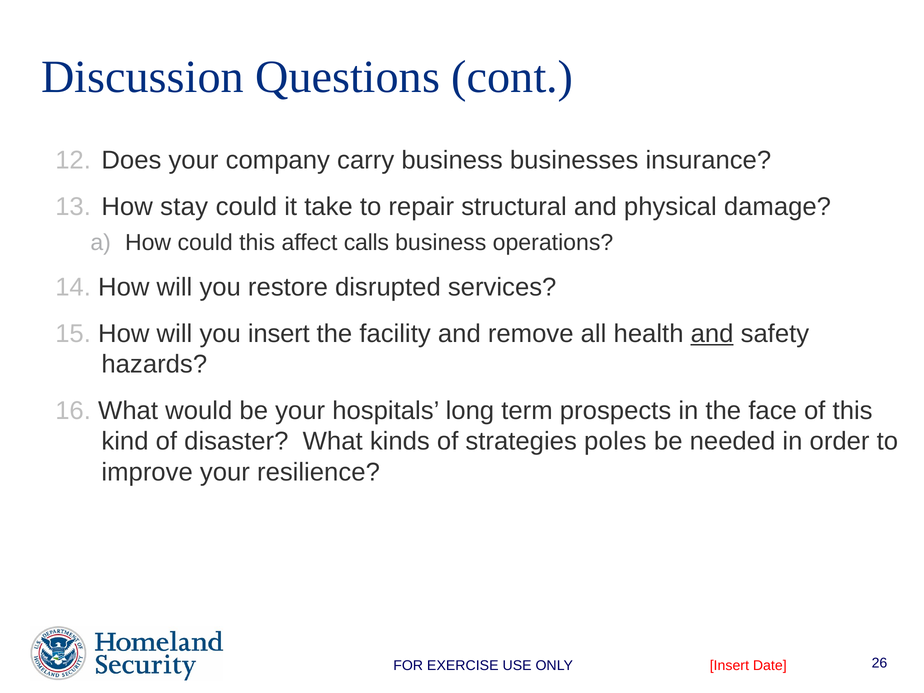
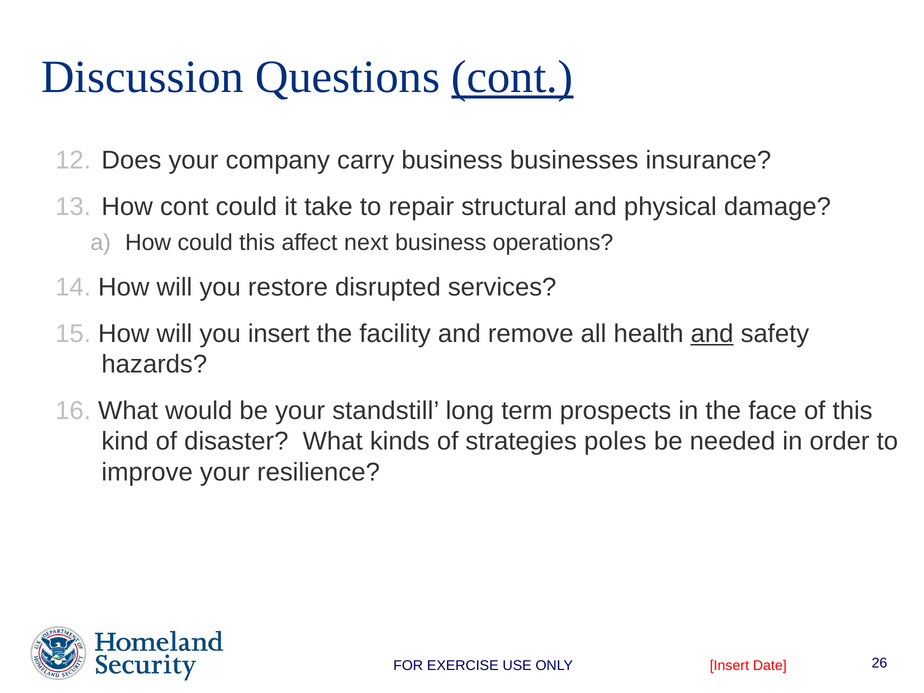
cont underline: none -> present (512, 77)
How stay: stay -> cont (184, 207)
calls: calls -> next (366, 243)
hospitals: hospitals -> standstill (386, 411)
